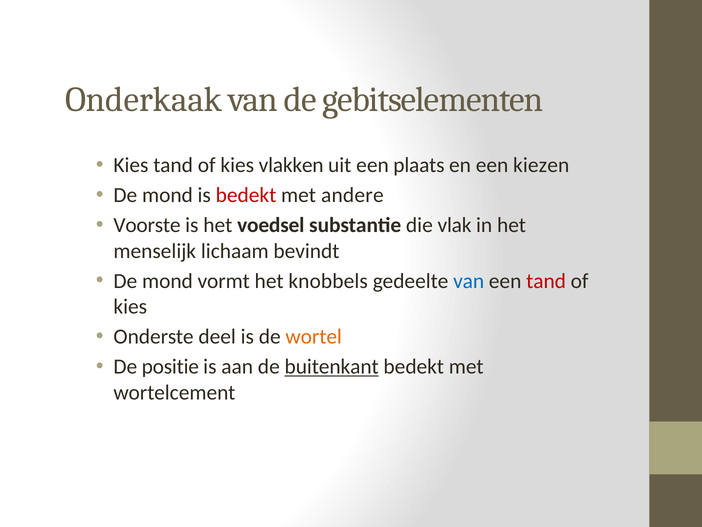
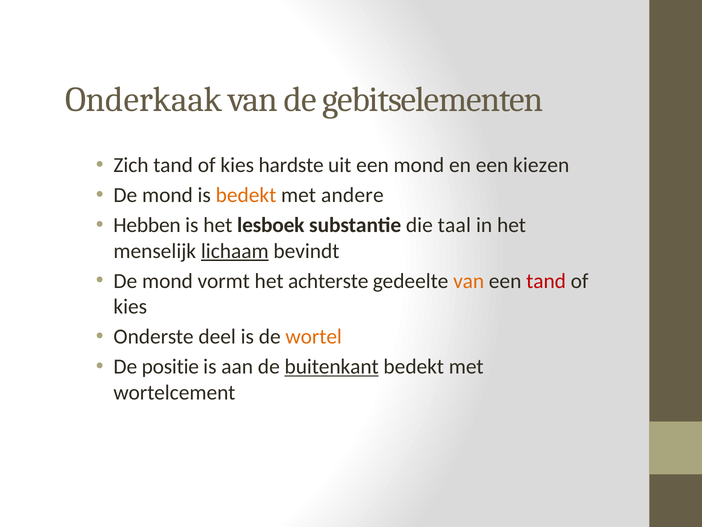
Kies: Kies -> Zich (131, 165)
vlakken: vlakken -> hardste (291, 165)
een plaats: plaats -> mond (419, 165)
bedekt colour: red -> orange (246, 195)
Voorste: Voorste -> Hebben (147, 225)
voedsel: voedsel -> lesboek (271, 225)
vlak: vlak -> taal (454, 225)
lichaam underline: none -> present (235, 251)
knobbels: knobbels -> achterste (328, 281)
van colour: blue -> orange (469, 281)
